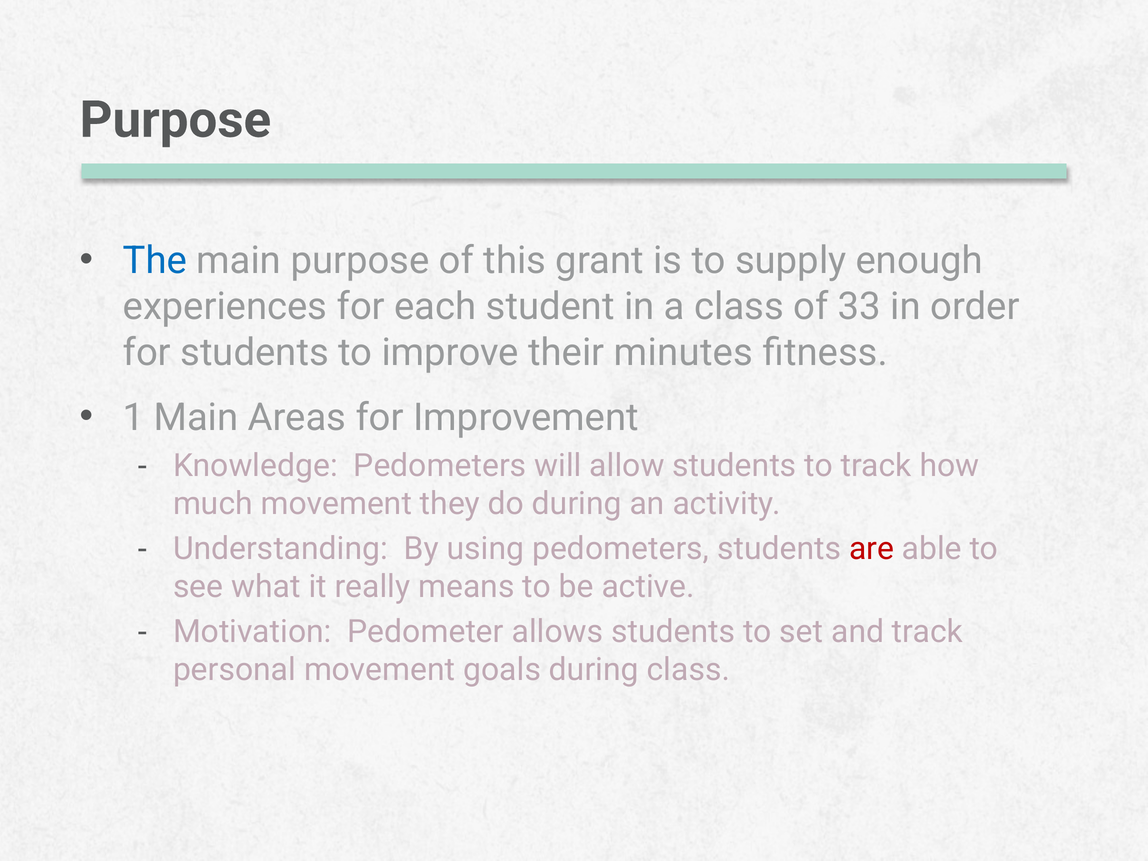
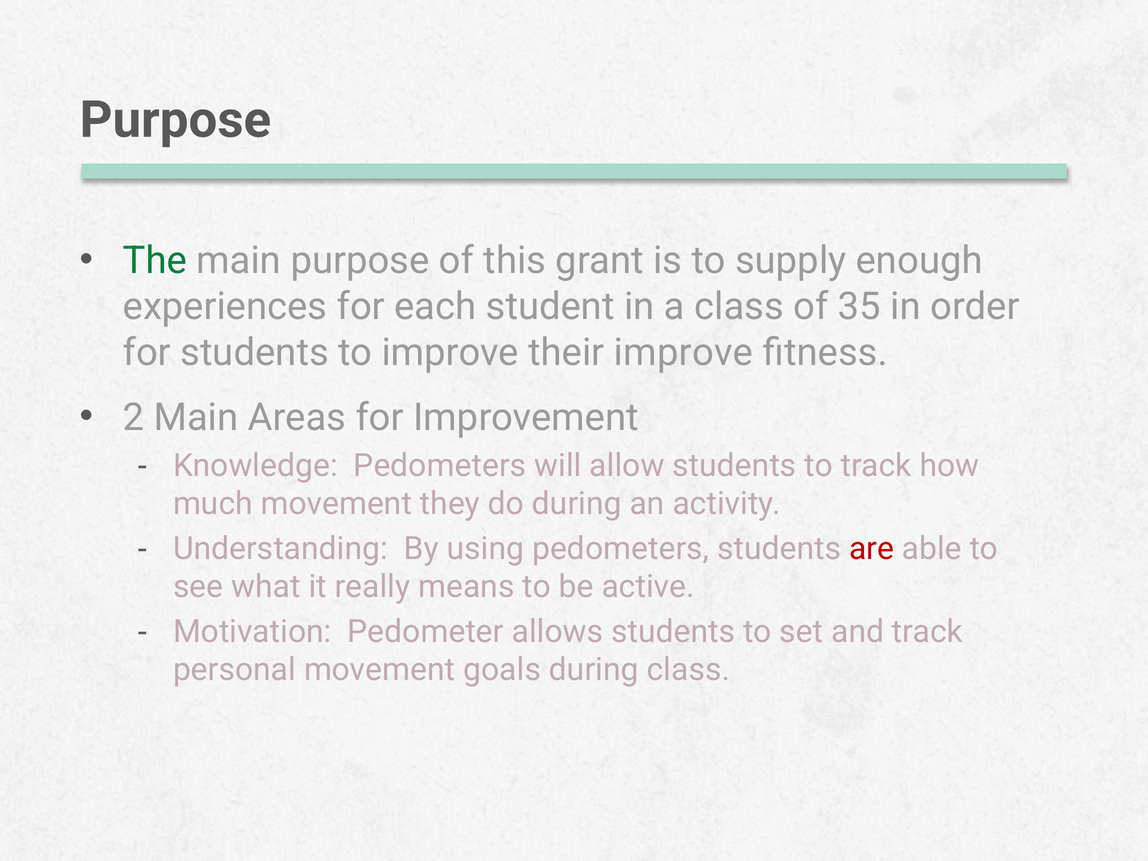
The colour: blue -> green (155, 261)
33: 33 -> 35 (859, 306)
their minutes: minutes -> improve (684, 352)
1: 1 -> 2 (134, 417)
